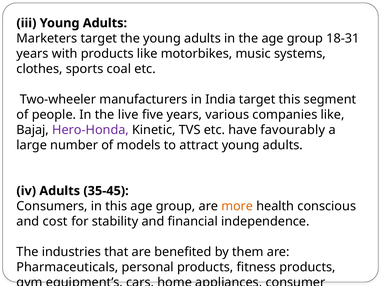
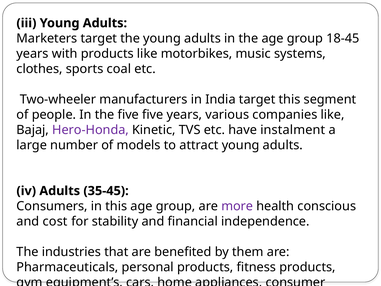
18-31: 18-31 -> 18-45 (343, 38)
the live: live -> five (128, 115)
favourably: favourably -> instalment (293, 130)
more colour: orange -> purple (237, 206)
